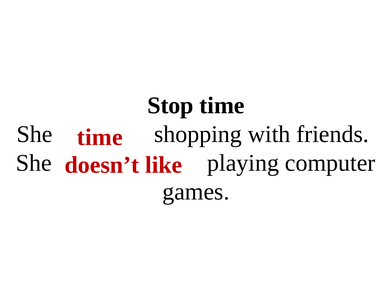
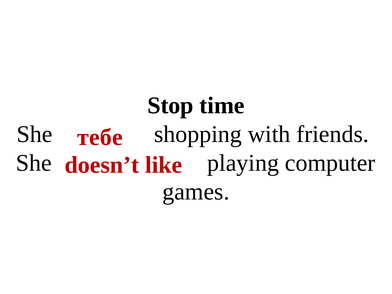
time: time -> тебе (100, 137)
